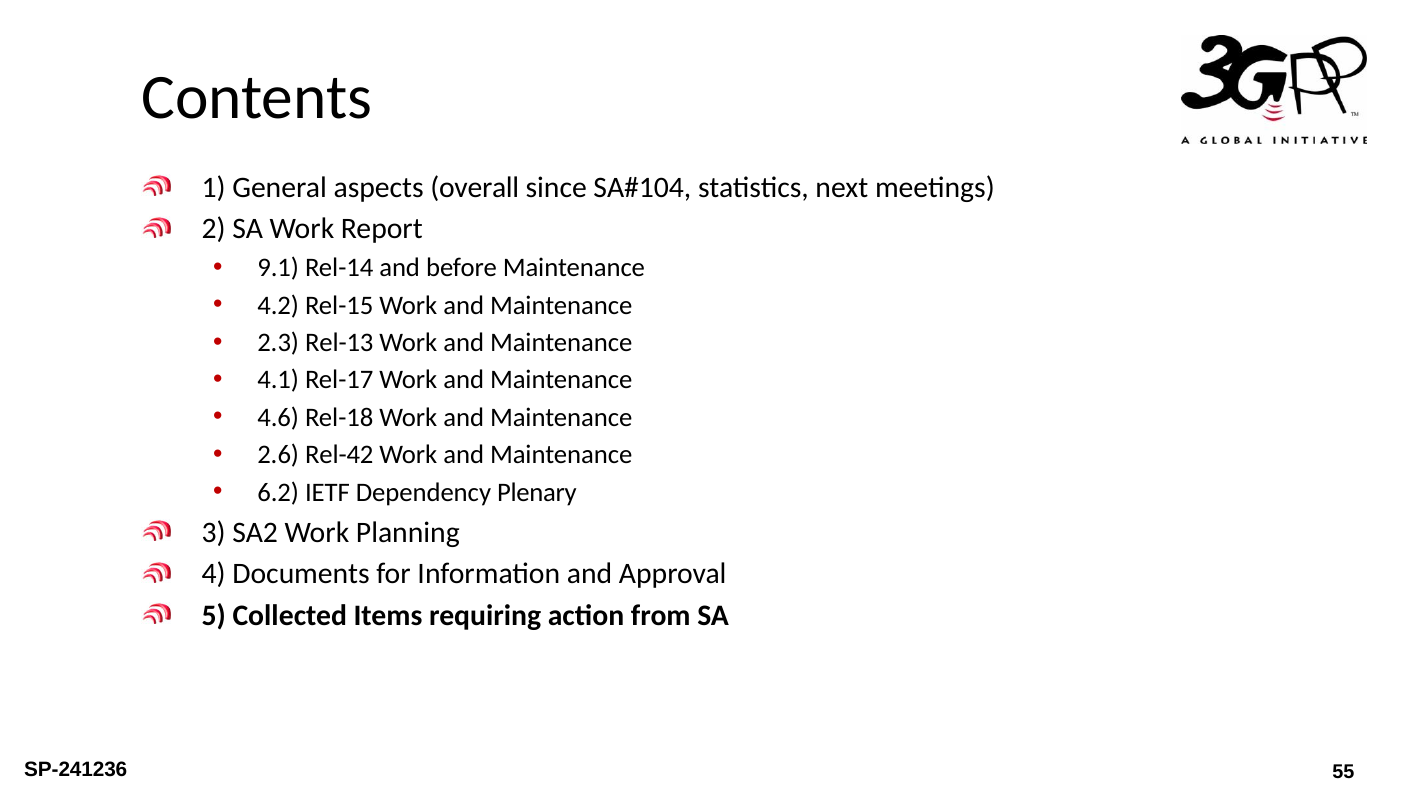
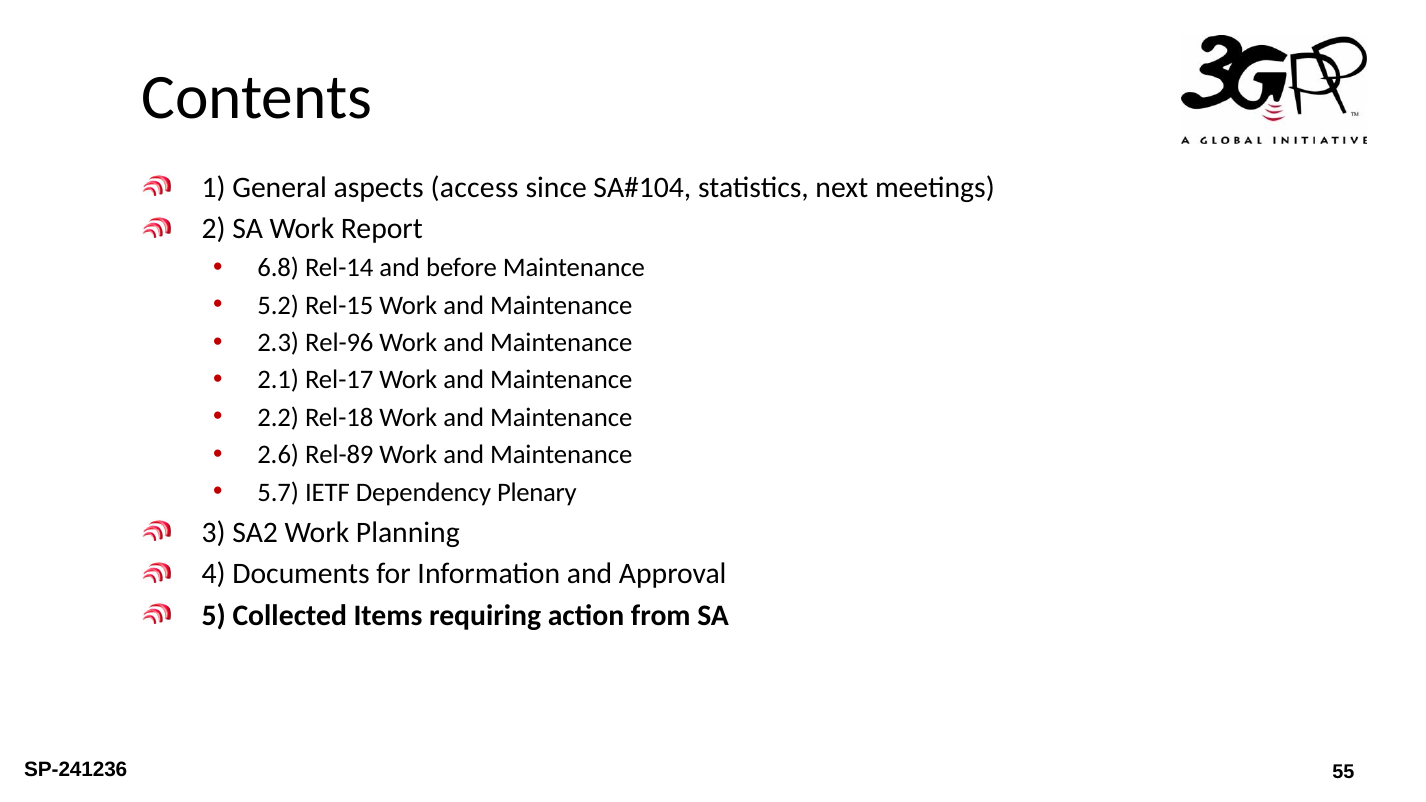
overall: overall -> access (475, 187)
9.1: 9.1 -> 6.8 (278, 268)
4.2: 4.2 -> 5.2 (278, 305)
Rel-13: Rel-13 -> Rel-96 (339, 343)
4.1: 4.1 -> 2.1 (278, 380)
4.6: 4.6 -> 2.2 (278, 418)
Rel-42: Rel-42 -> Rel-89 (339, 455)
6.2: 6.2 -> 5.7 (278, 492)
